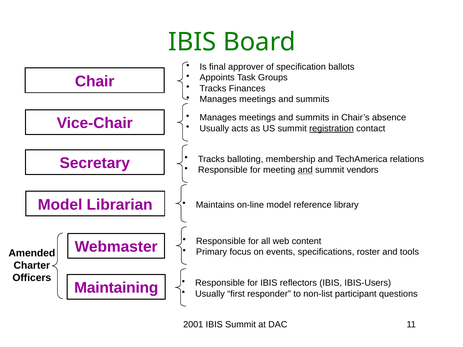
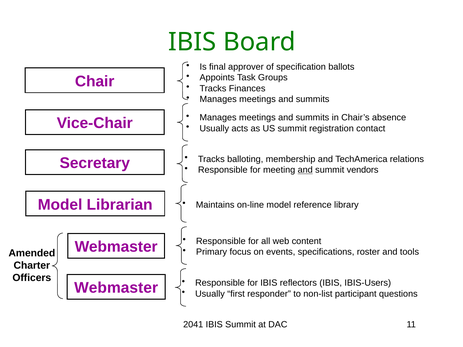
registration underline: present -> none (331, 129)
Maintaining: Maintaining -> Webmaster (116, 288)
2001: 2001 -> 2041 (193, 325)
